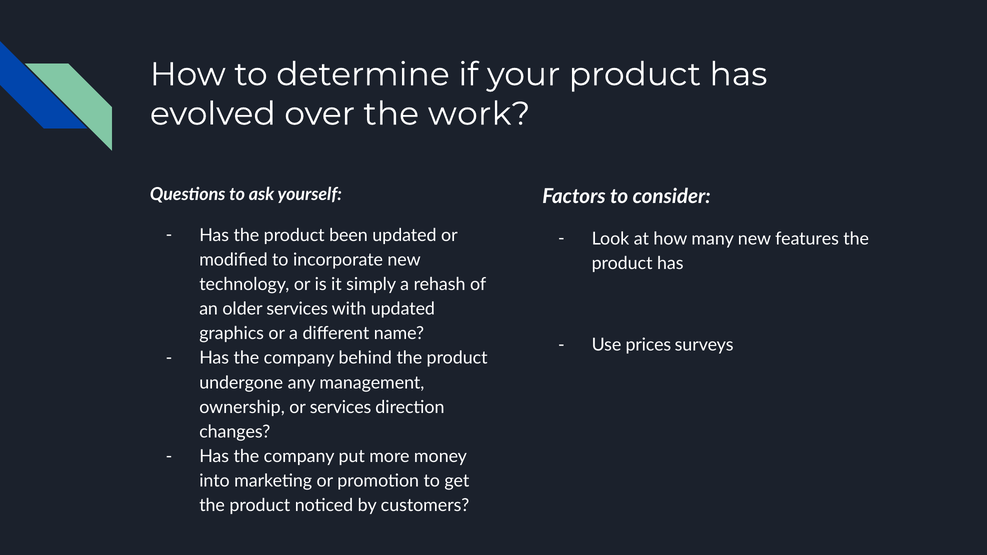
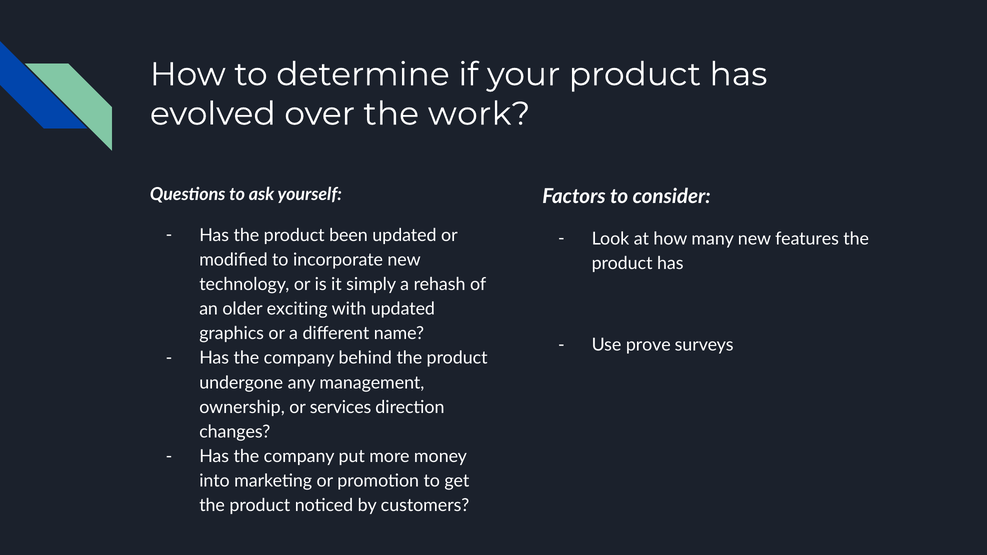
older services: services -> exciting (297, 309)
prices: prices -> prove (648, 345)
